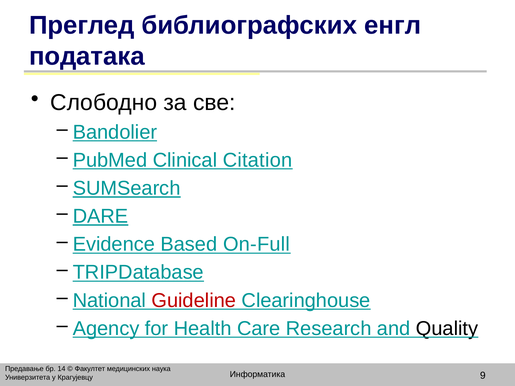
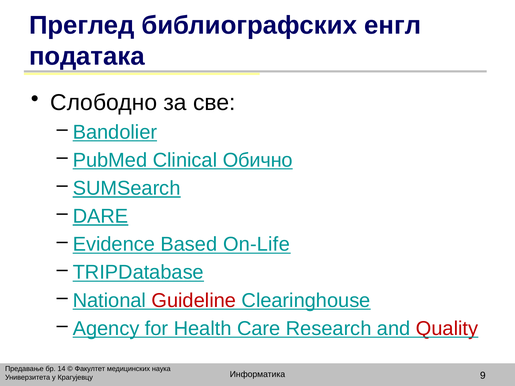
Citation: Citation -> Обично (258, 160)
On-Full: On-Full -> On-Life (256, 244)
Quality colour: black -> red (447, 329)
